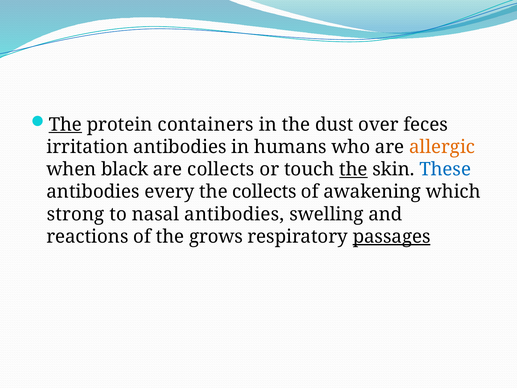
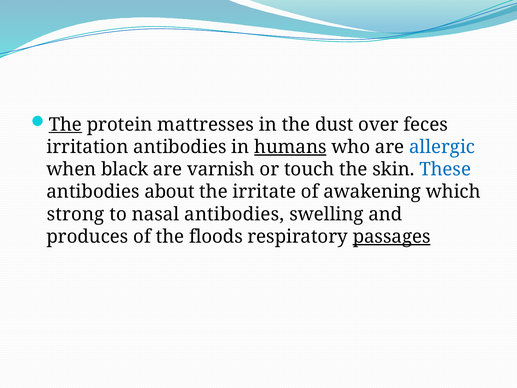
containers: containers -> mattresses (206, 124)
humans underline: none -> present (290, 147)
allergic colour: orange -> blue (442, 147)
are collects: collects -> varnish (221, 169)
the underline: present -> none (353, 169)
every: every -> about (170, 192)
the collects: collects -> irritate (264, 192)
reactions: reactions -> produces (87, 236)
grows: grows -> floods (216, 236)
